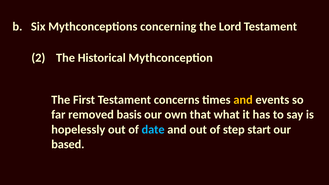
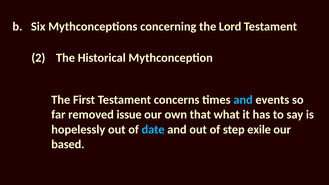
and colour: yellow -> light blue (243, 100)
basis: basis -> issue (129, 115)
start: start -> exile (259, 129)
